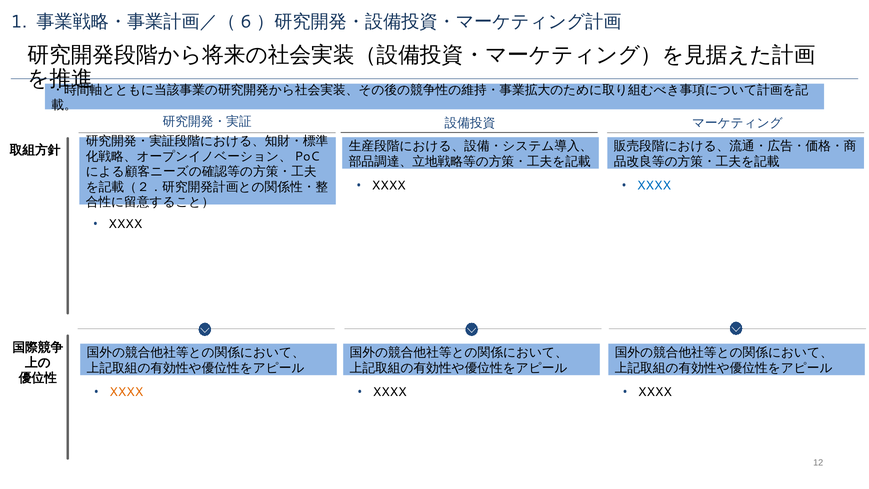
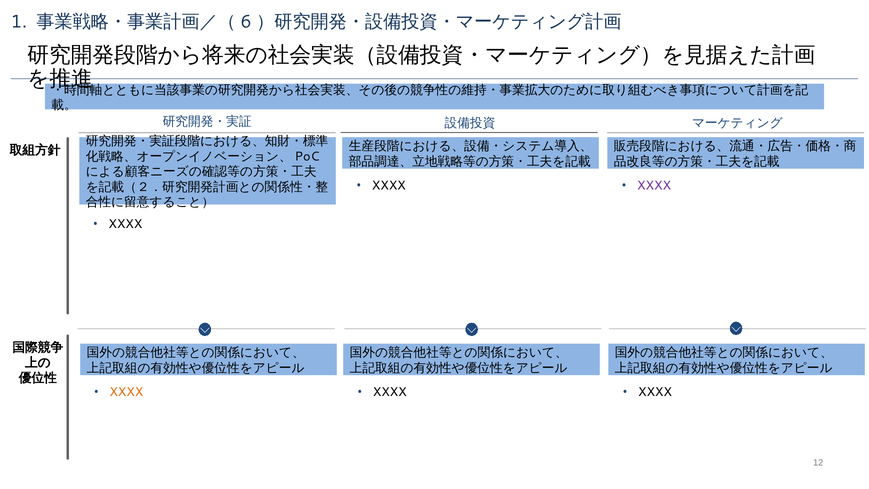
XXXX colour: blue -> purple (654, 186)
